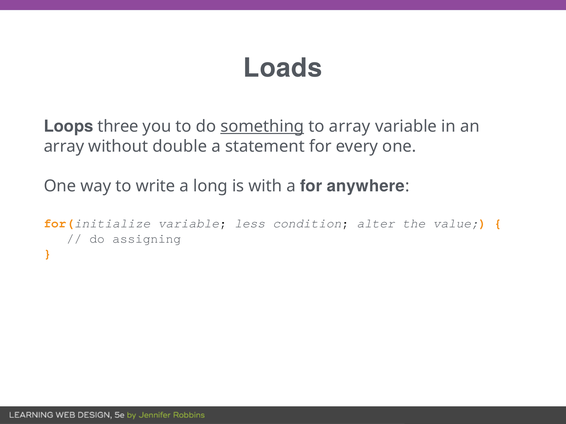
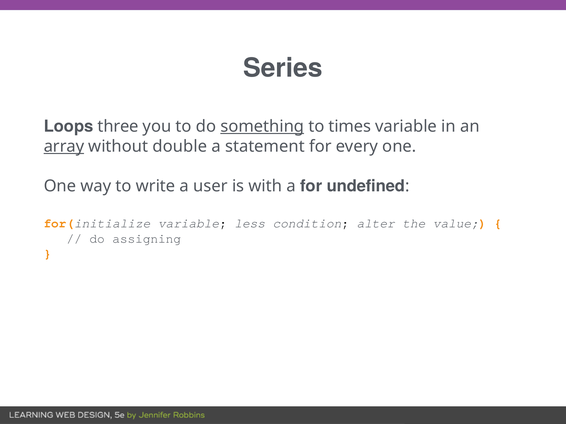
Loads: Loads -> Series (283, 68)
to array: array -> times (350, 127)
array underline: none -> present (64, 147)
long: long -> user (210, 186)
anywhere: anywhere -> undefined (366, 186)
